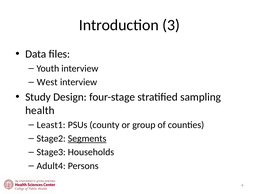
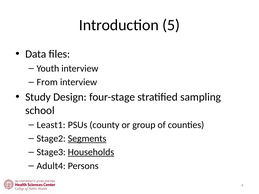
3: 3 -> 5 (171, 25)
West: West -> From (47, 82)
health: health -> school (40, 111)
Households underline: none -> present (91, 152)
